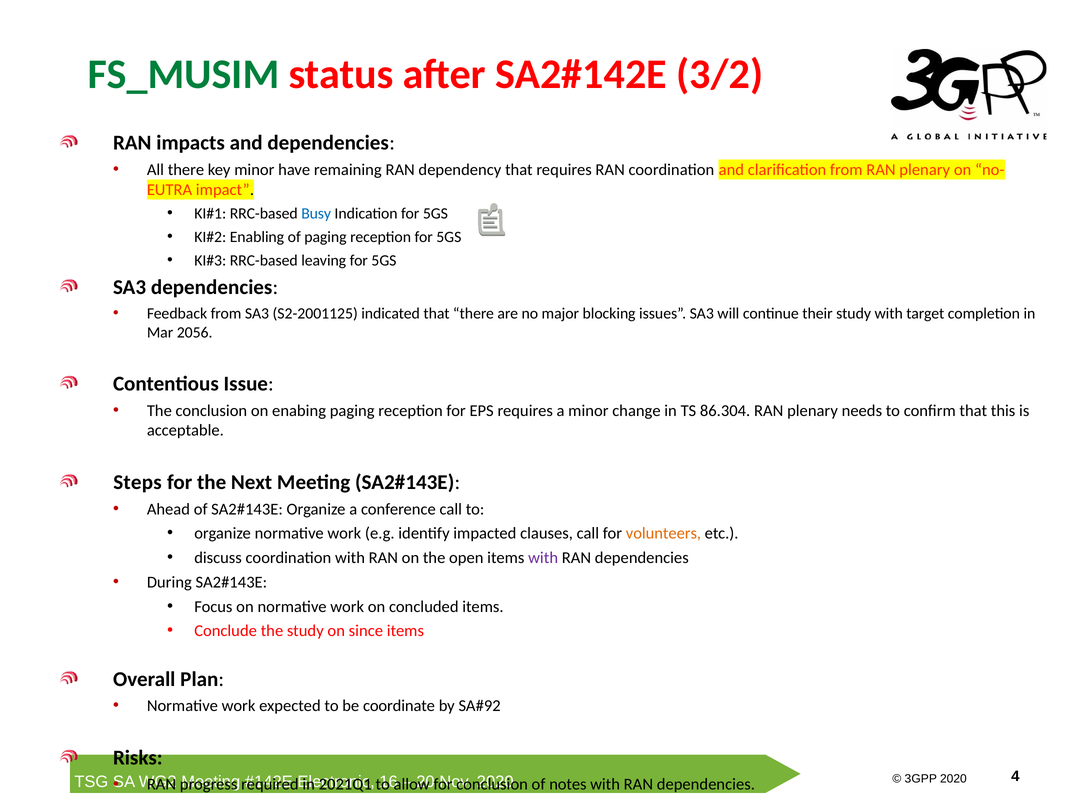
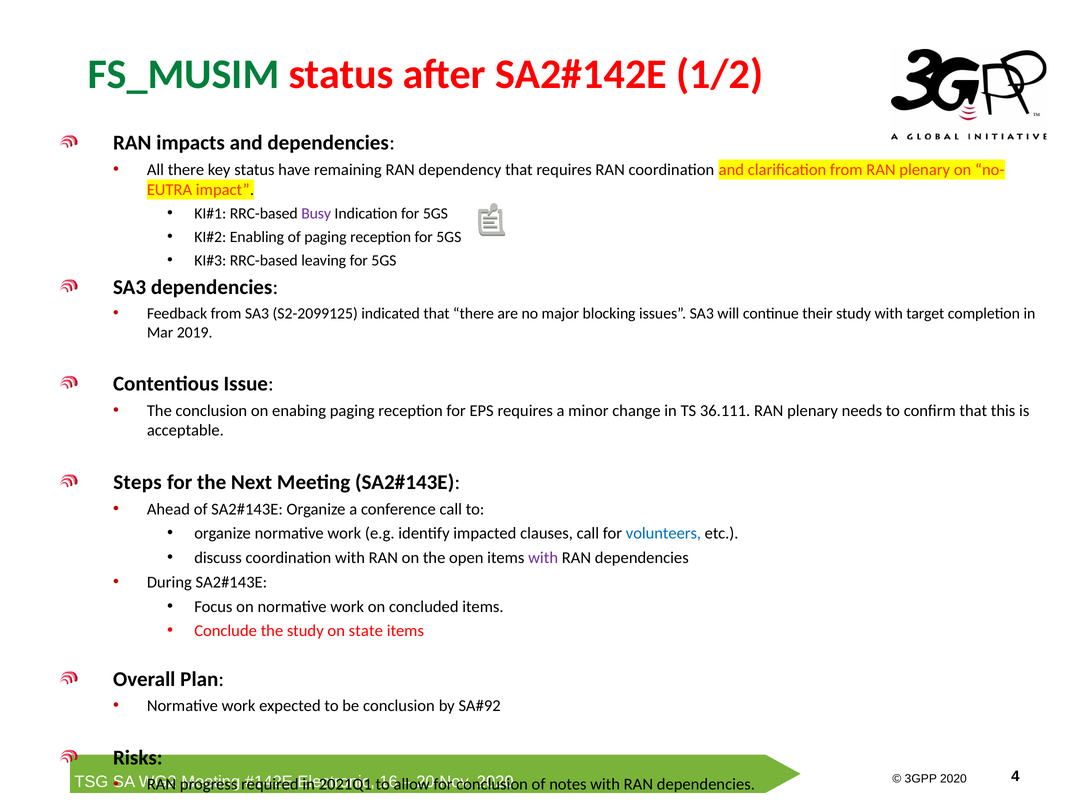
3/2: 3/2 -> 1/2 (720, 74)
key minor: minor -> status (254, 170)
Busy colour: blue -> purple (316, 214)
S2-2001125: S2-2001125 -> S2-2099125 (315, 314)
2056: 2056 -> 2019 (195, 333)
86.304: 86.304 -> 36.111 (725, 411)
volunteers colour: orange -> blue (663, 534)
since: since -> state (366, 631)
be coordinate: coordinate -> conclusion (399, 706)
